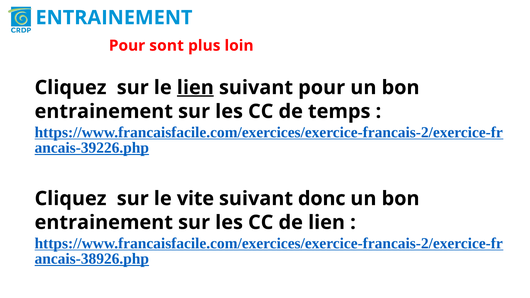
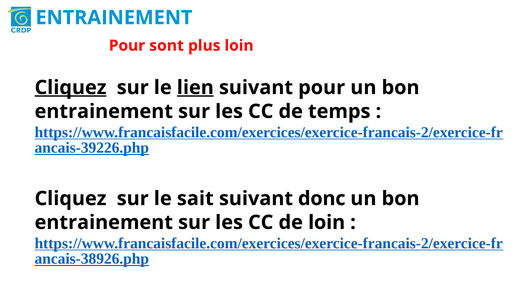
Cliquez underline: none -> present (71, 88)
vite: vite -> sait (195, 199)
de lien: lien -> loin (327, 222)
